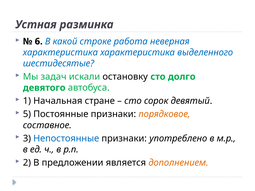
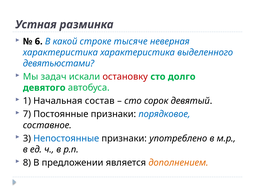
работа: работа -> тысяче (131, 41)
шестидесятые: шестидесятые -> девятьюстами (59, 64)
остановку colour: black -> red (125, 77)
стране: стране -> состав (100, 101)
5: 5 -> 7 (27, 114)
порядковое colour: orange -> blue (164, 114)
2: 2 -> 8 (27, 163)
